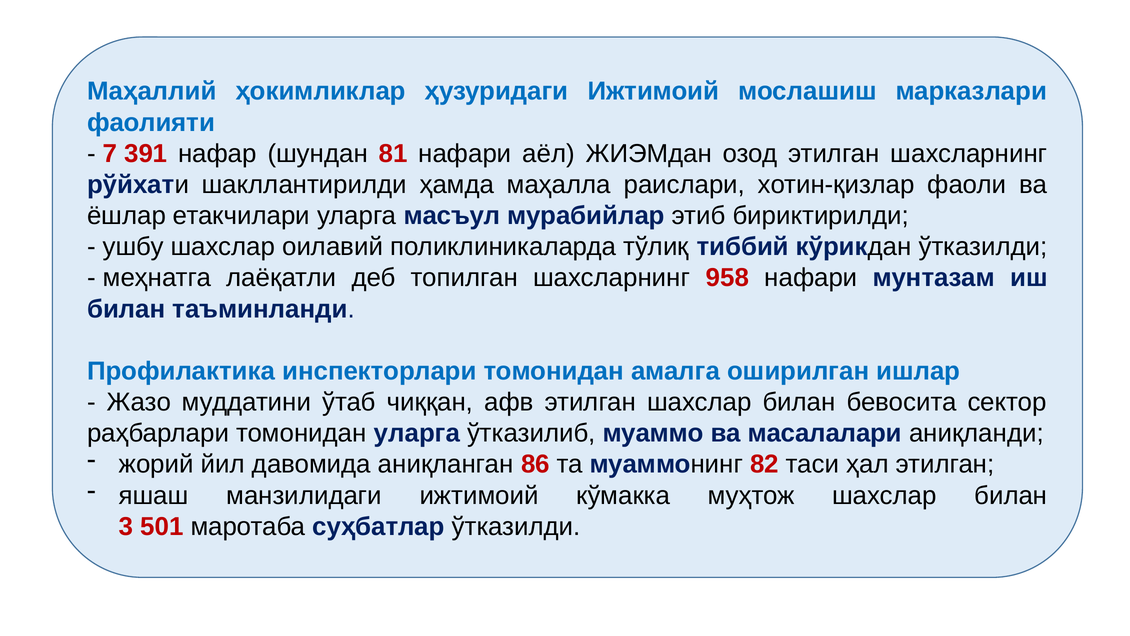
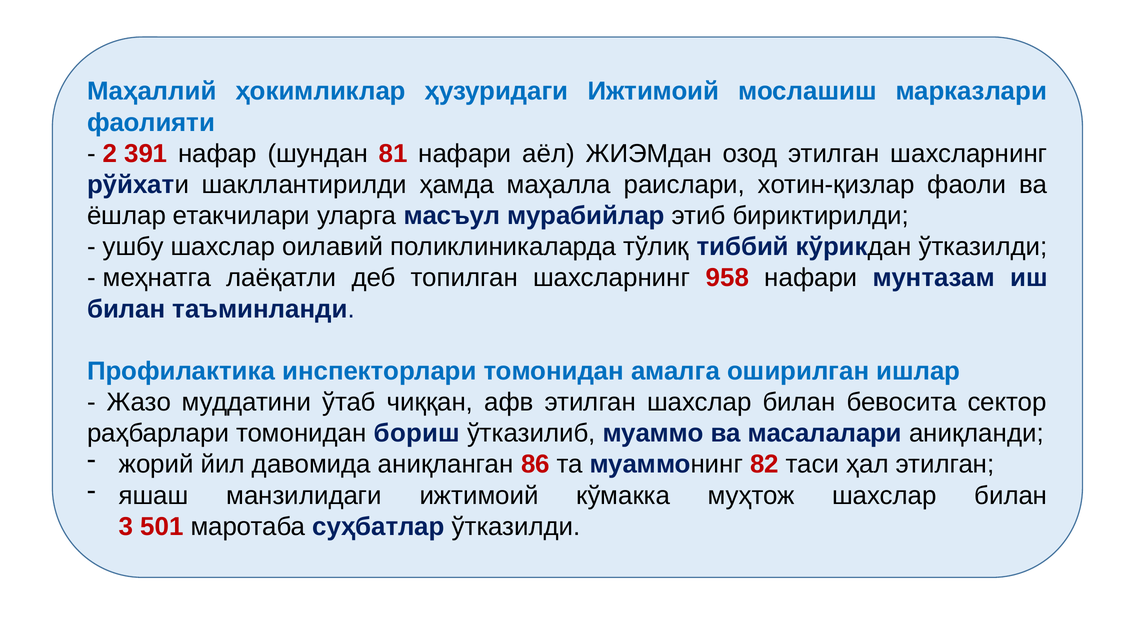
7: 7 -> 2 (110, 153)
томонидан уларга: уларга -> бориш (417, 433)
